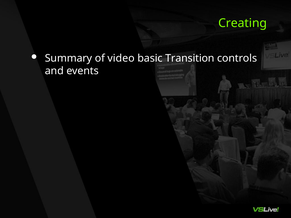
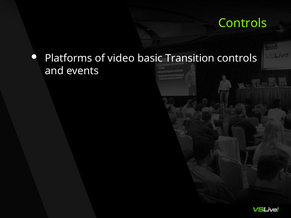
Creating: Creating -> Controls (243, 23)
Summary: Summary -> Platforms (69, 58)
